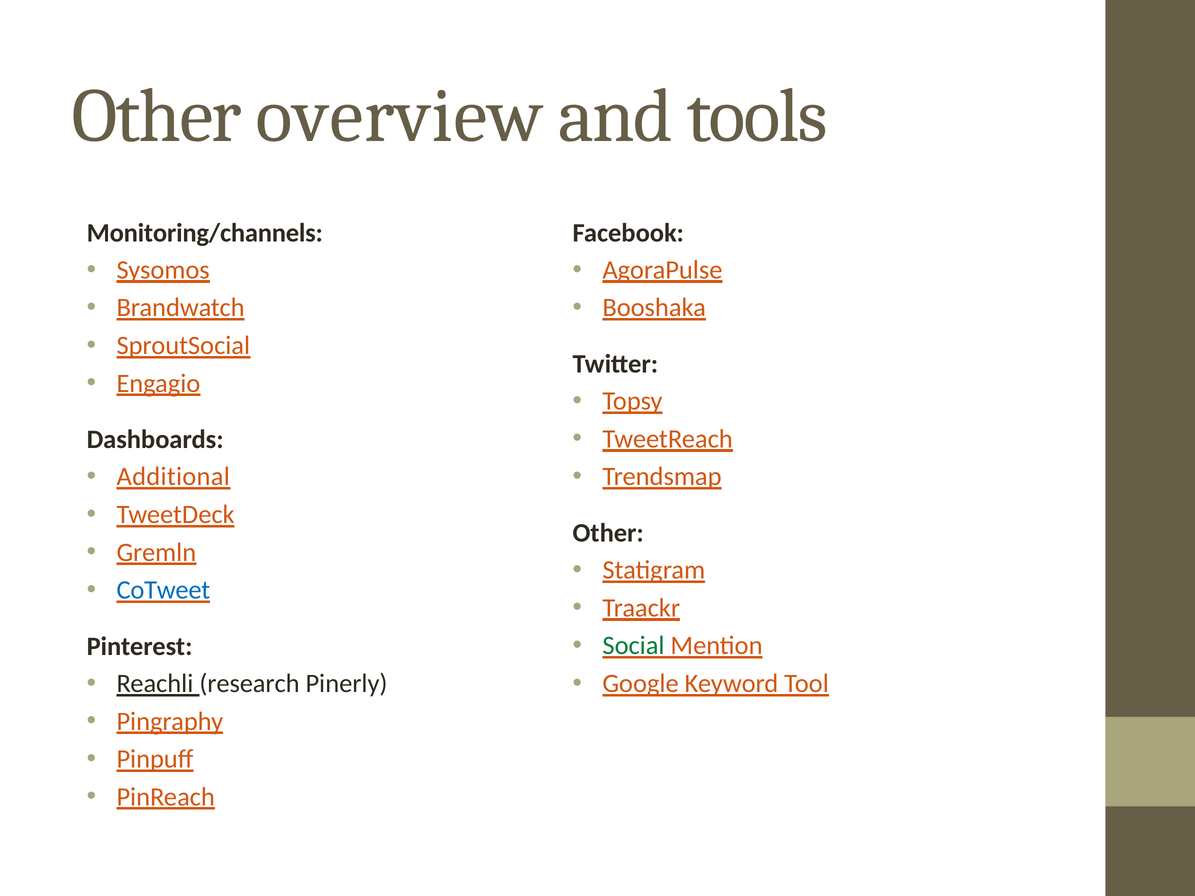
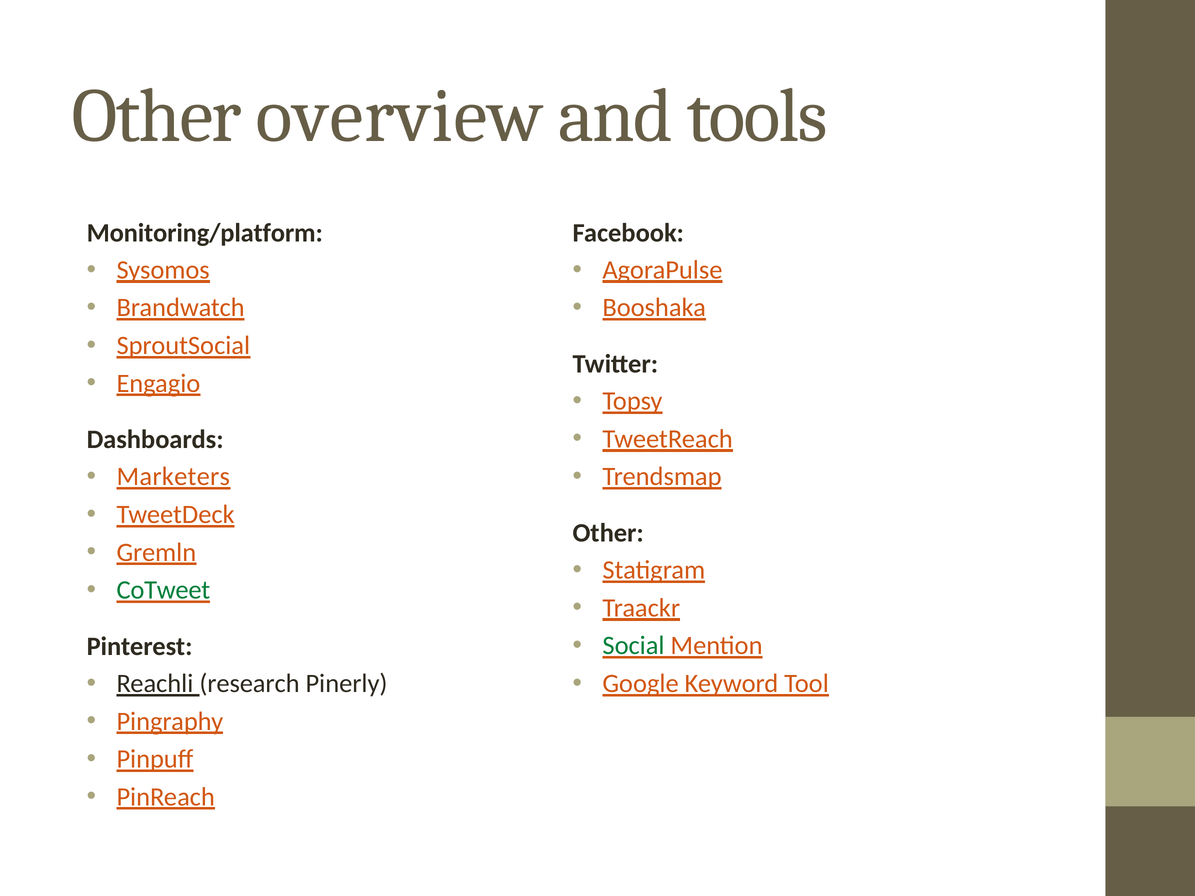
Monitoring/channels: Monitoring/channels -> Monitoring/platform (205, 233)
Additional: Additional -> Marketers (173, 477)
CoTweet colour: blue -> green (163, 590)
